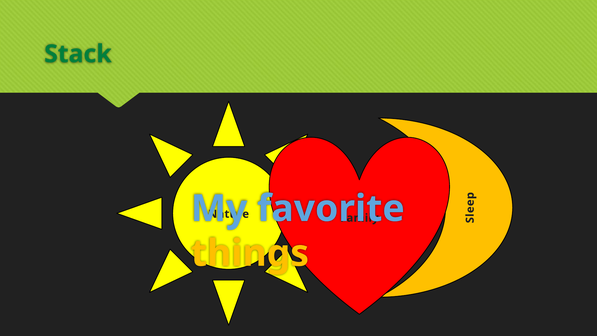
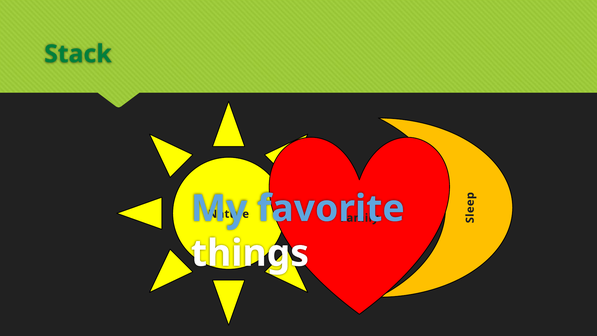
things colour: yellow -> white (250, 253)
